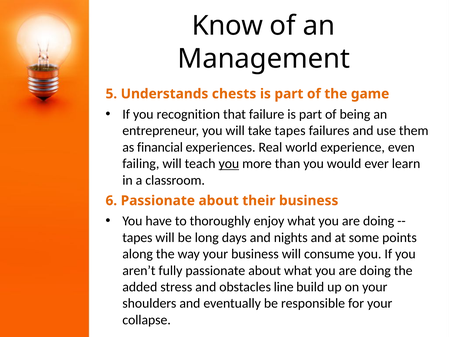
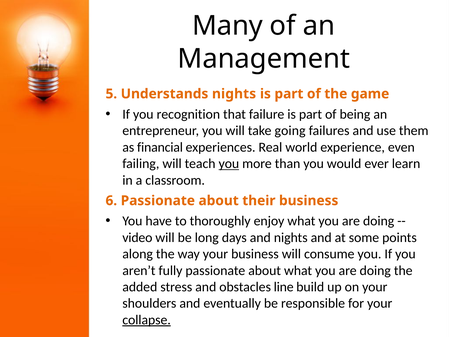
Know: Know -> Many (227, 26)
Understands chests: chests -> nights (234, 94)
take tapes: tapes -> going (290, 131)
tapes: tapes -> video (137, 237)
collapse underline: none -> present (147, 320)
